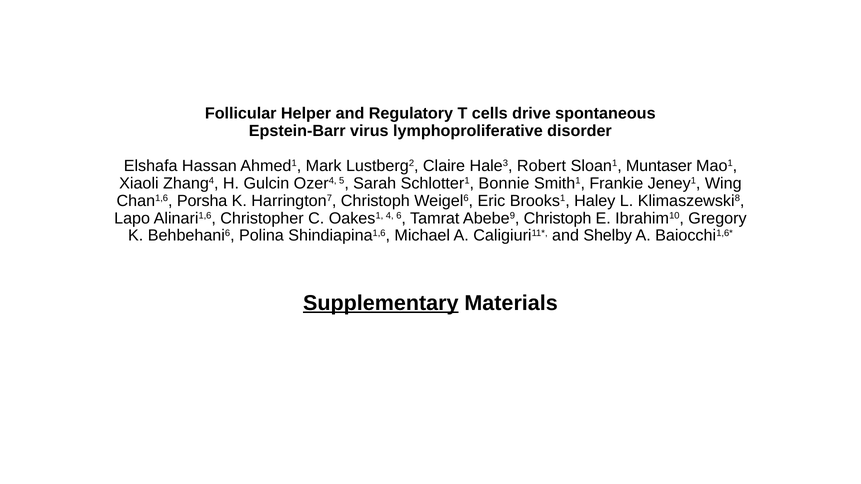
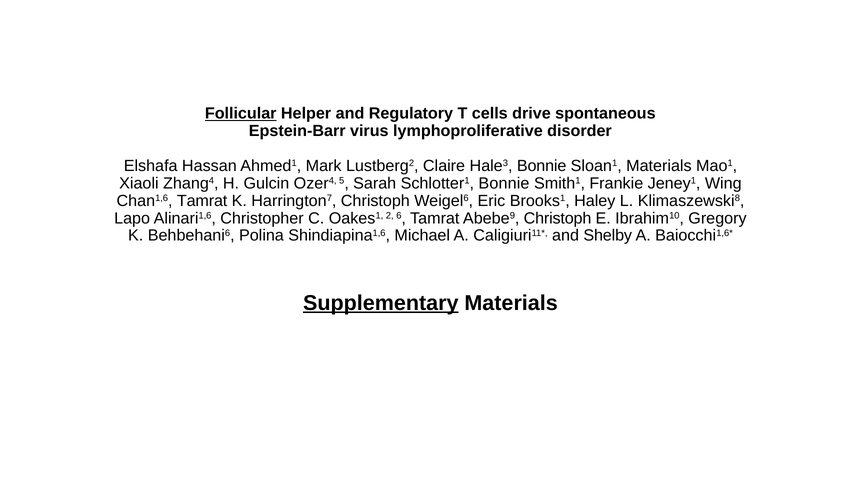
Follicular underline: none -> present (241, 114)
Hale3 Robert: Robert -> Bonnie (542, 166)
Sloan1 Muntaser: Muntaser -> Materials (659, 166)
Chan1,6 Porsha: Porsha -> Tamrat (202, 201)
4: 4 -> 2 (390, 216)
